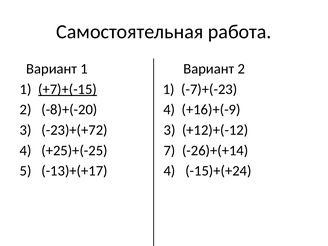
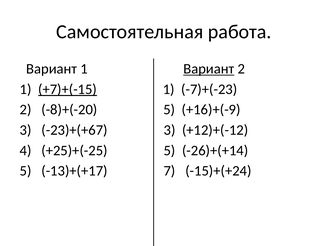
Вариант underline: none -> present (209, 69)
-8)+(-20 4: 4 -> 5 (169, 110)
-23)+(+72: -23)+(+72 -> -23)+(+67 (74, 130)
+25)+(-25 7: 7 -> 5 (169, 150)
-13)+(+17 4: 4 -> 7 (170, 171)
